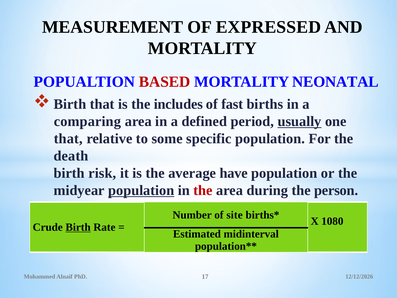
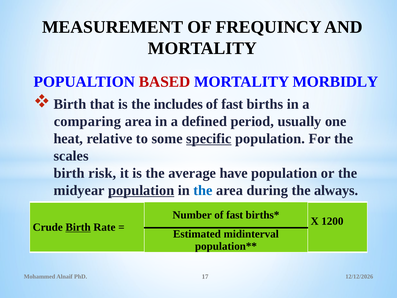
EXPRESSED: EXPRESSED -> FREQUINCY (269, 27)
NEONATAL: NEONATAL -> MORBIDLY (335, 82)
usually underline: present -> none (299, 121)
that: that -> heat (68, 139)
specific underline: none -> present (209, 139)
death: death -> scales (71, 156)
the colour: red -> blue (203, 190)
person: person -> always (336, 190)
Number of site: site -> fast (235, 215)
1080: 1080 -> 1200 (332, 221)
